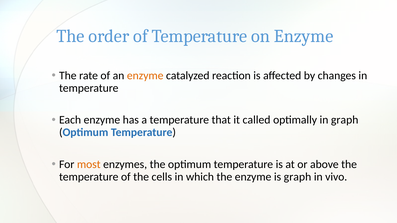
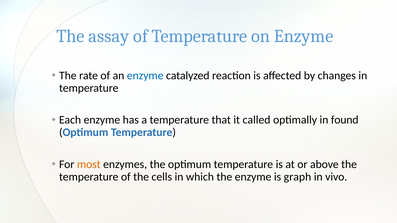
order: order -> assay (109, 36)
enzyme colour: orange -> blue (145, 76)
in graph: graph -> found (345, 120)
